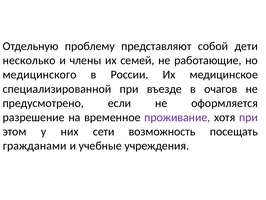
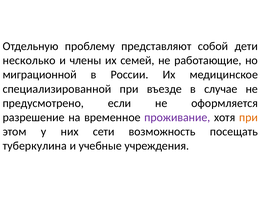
медицинского: медицинского -> миграционной (40, 74)
очагов: очагов -> случае (221, 89)
при colour: purple -> orange (248, 117)
гражданами: гражданами -> туберкулина (35, 145)
